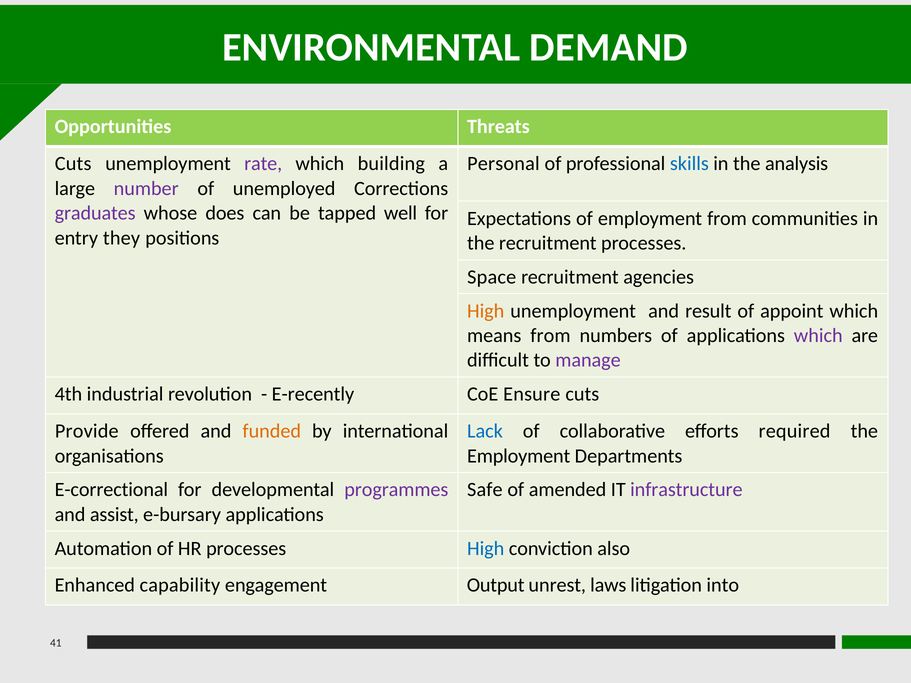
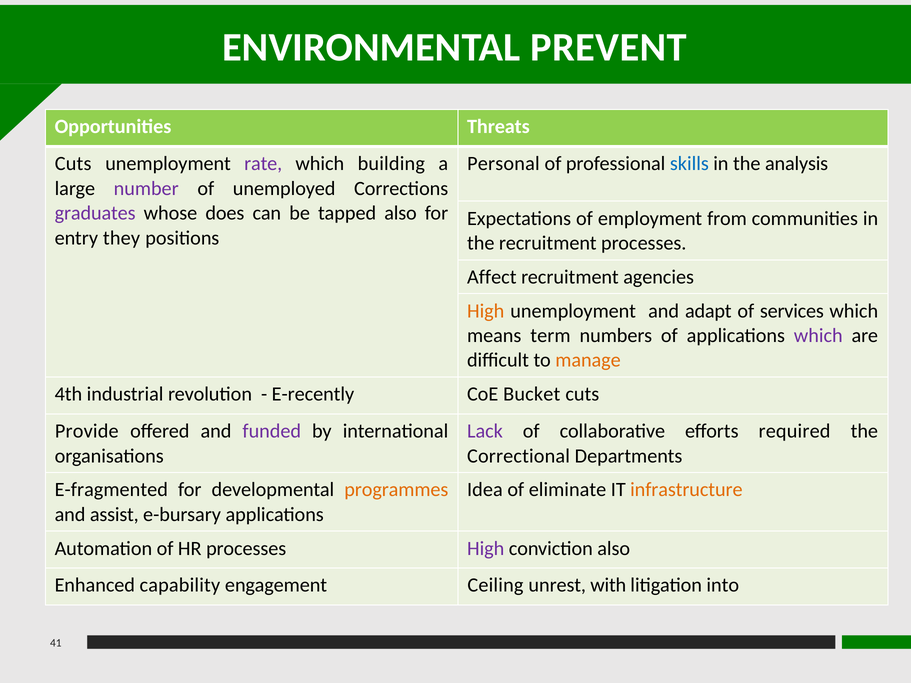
DEMAND: DEMAND -> PREVENT (609, 47)
tapped well: well -> also (401, 213)
Space: Space -> Affect (492, 277)
result: result -> adapt (708, 311)
appoint: appoint -> services (792, 311)
means from: from -> term (550, 336)
manage colour: purple -> orange (588, 360)
Ensure: Ensure -> Bucket (532, 394)
funded colour: orange -> purple (272, 431)
Lack colour: blue -> purple (485, 431)
Employment: Employment -> Correctional (519, 456)
E-correctional: E-correctional -> E-fragmented (111, 490)
programmes colour: purple -> orange (396, 490)
Safe: Safe -> Idea (485, 490)
amended: amended -> eliminate (568, 490)
infrastructure colour: purple -> orange (686, 490)
High colour: blue -> purple (486, 549)
Output: Output -> Ceiling (495, 586)
laws: laws -> with (608, 586)
